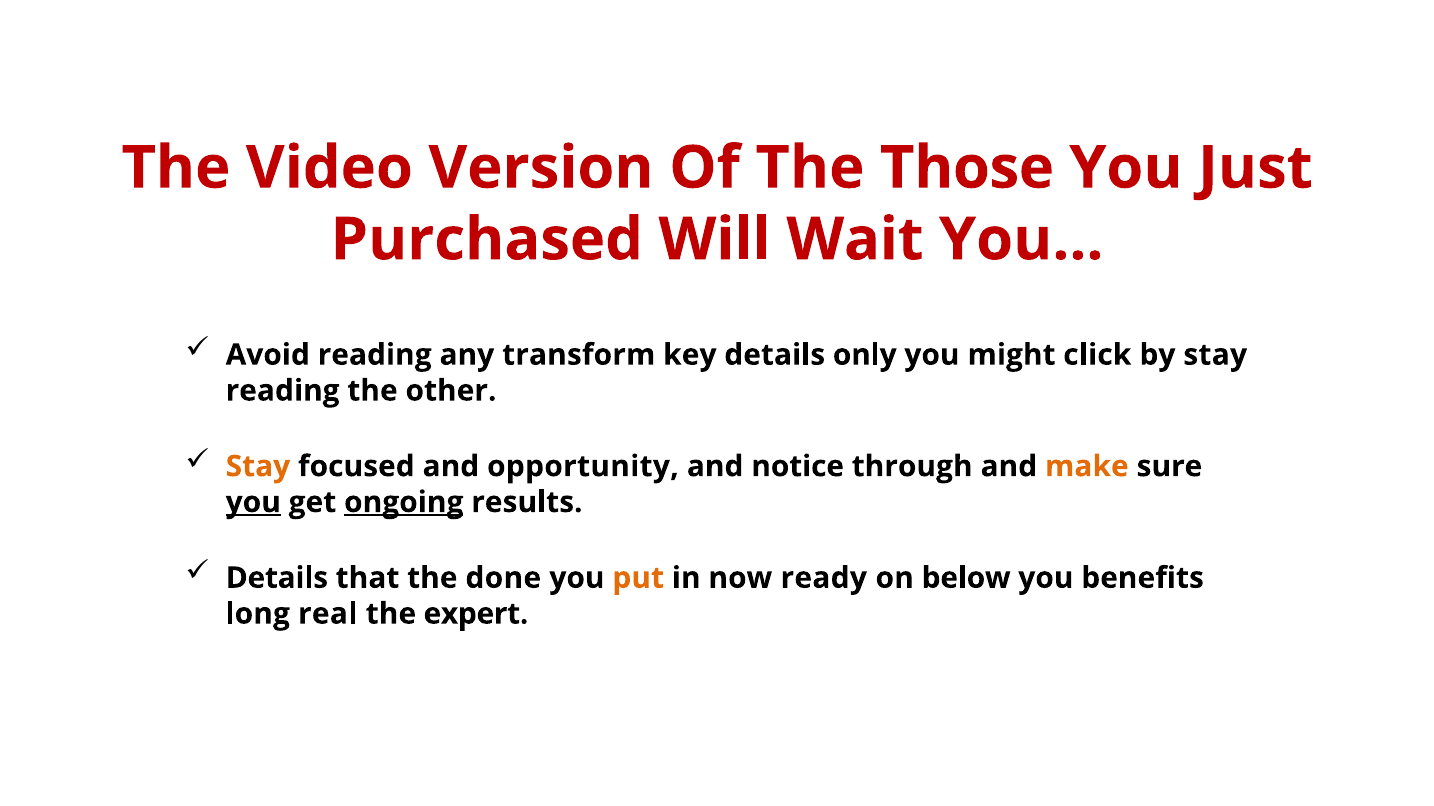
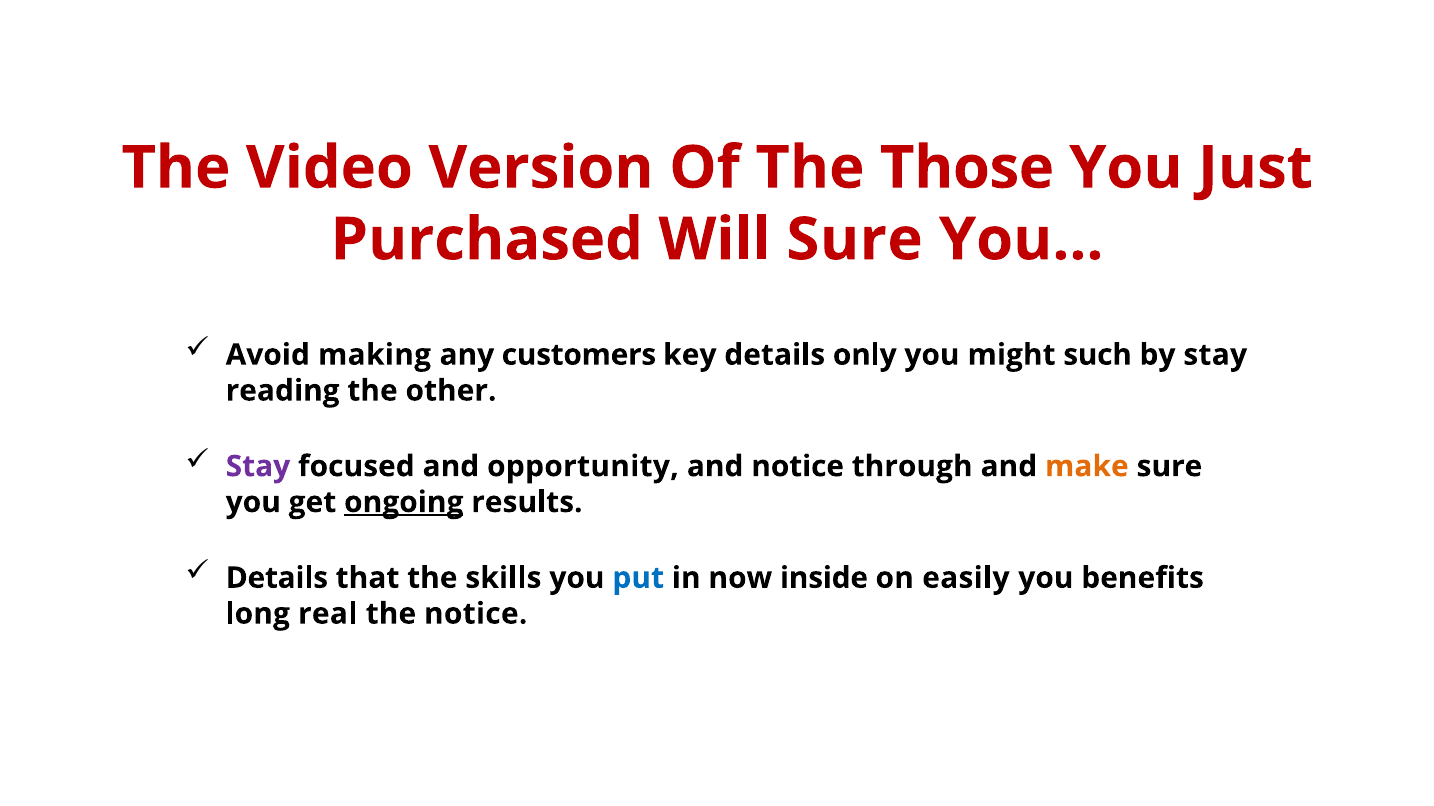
Will Wait: Wait -> Sure (855, 240)
Avoid reading: reading -> making (375, 355)
transform: transform -> customers (579, 355)
click: click -> such (1098, 355)
Stay colour: orange -> purple (258, 467)
you underline: present -> none (253, 503)
done: done -> skills (503, 578)
put colour: orange -> blue (638, 578)
ready: ready -> inside (824, 578)
below: below -> easily (966, 578)
the expert: expert -> notice (476, 614)
